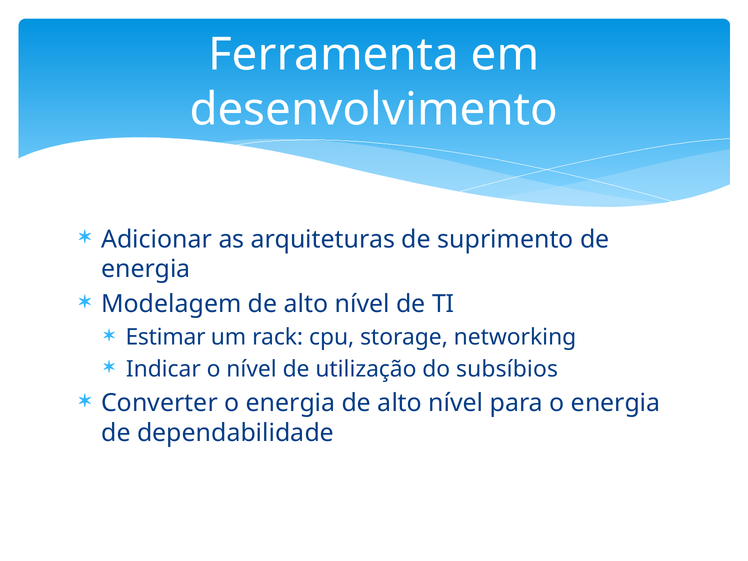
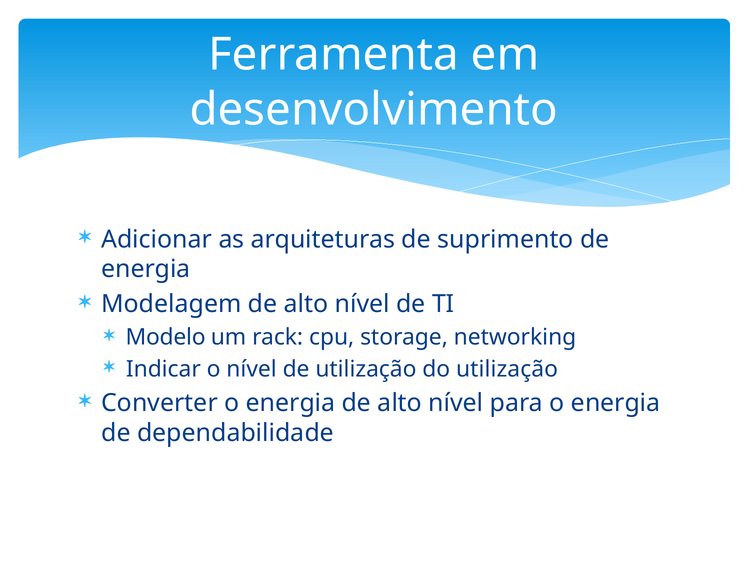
Estimar: Estimar -> Modelo (166, 337)
do subsíbios: subsíbios -> utilização (507, 369)
